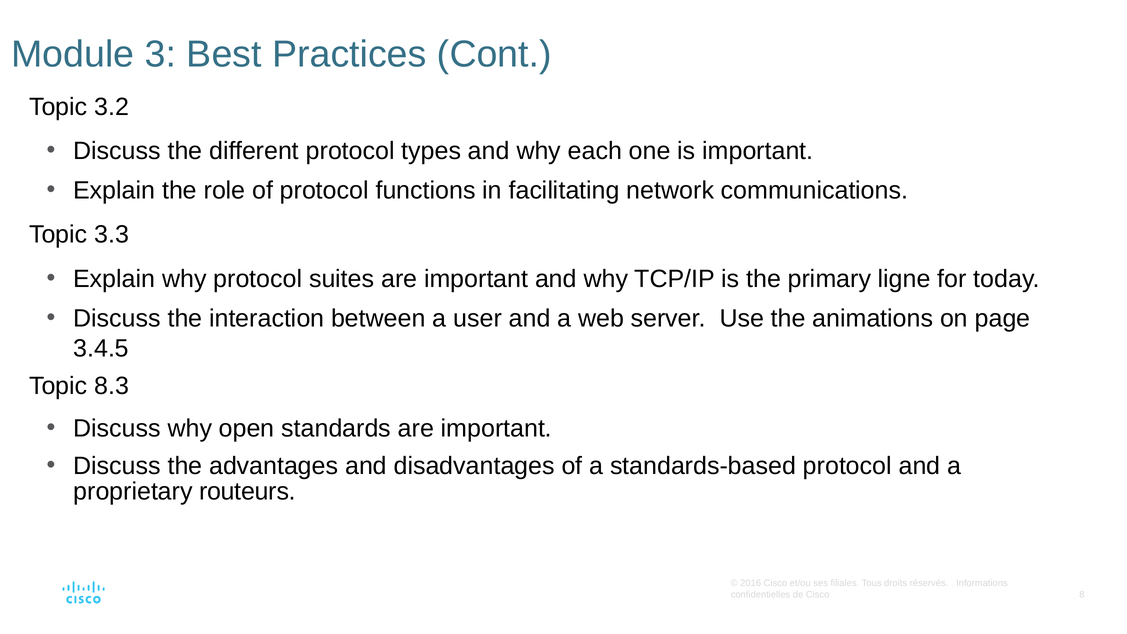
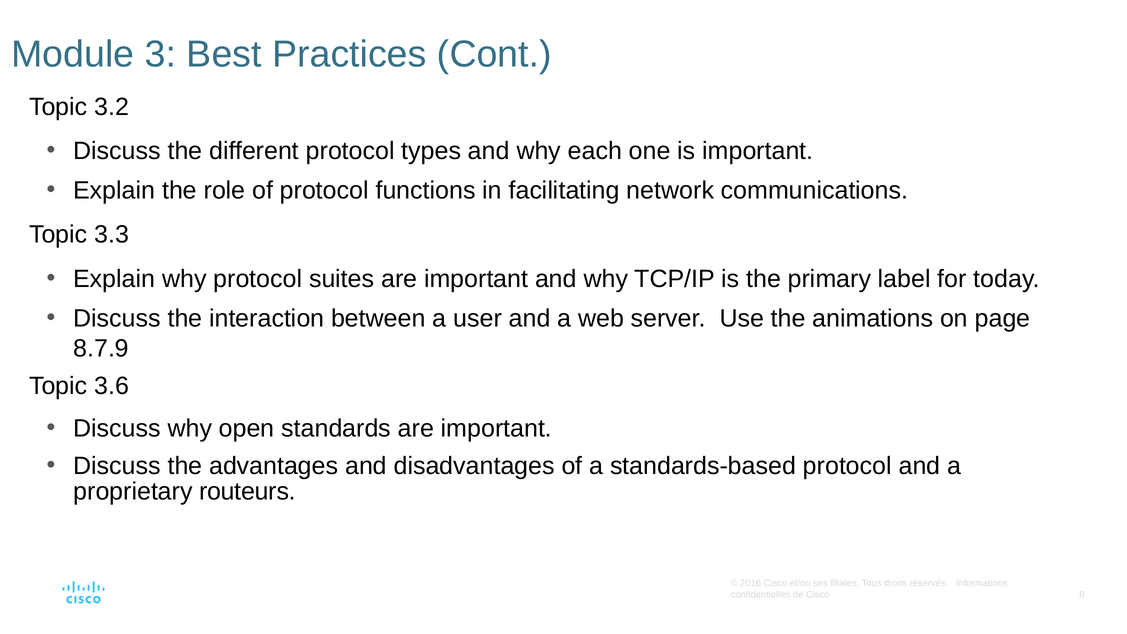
ligne: ligne -> label (904, 279)
3.4.5: 3.4.5 -> 8.7.9 (101, 348)
8.3: 8.3 -> 3.6 (112, 386)
